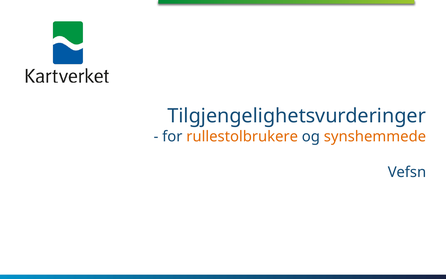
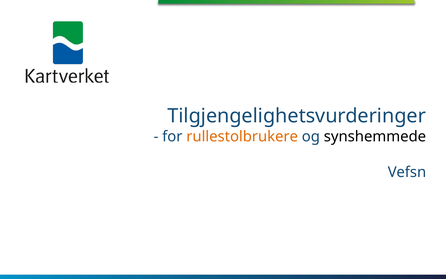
synshemmede colour: orange -> black (375, 136)
